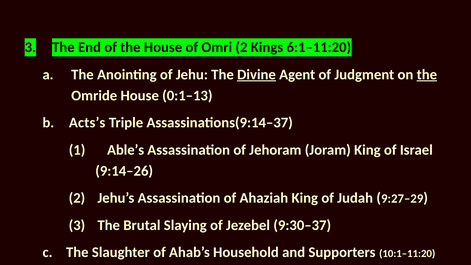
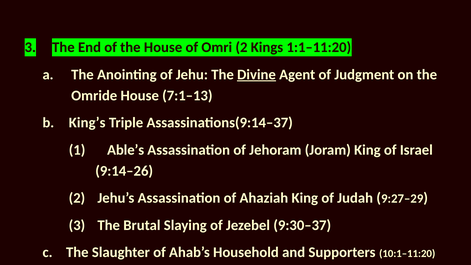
6:1–11:20: 6:1–11:20 -> 1:1–11:20 (319, 47)
the underline: present -> none (427, 74)
0:1–13: 0:1–13 -> 7:1–13 (187, 96)
Acts’s: Acts’s -> King’s (87, 123)
